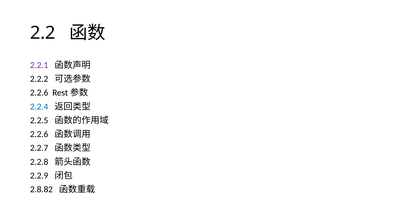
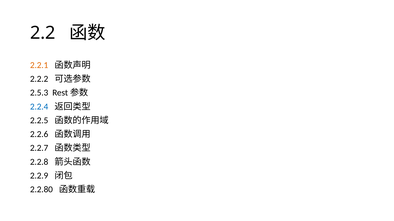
2.2.1 colour: purple -> orange (39, 65)
2.2.6: 2.2.6 -> 2.5.3 (39, 93)
2.8.82: 2.8.82 -> 2.2.80 (41, 190)
